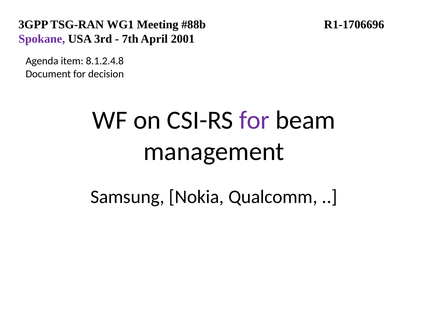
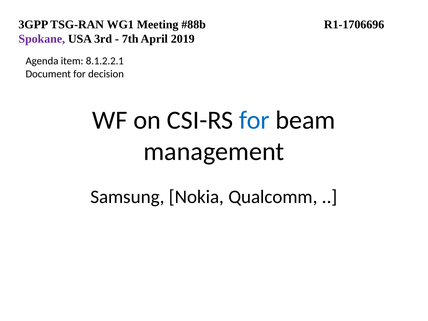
2001: 2001 -> 2019 (183, 39)
8.1.2.4.8: 8.1.2.4.8 -> 8.1.2.2.1 (105, 61)
for colour: purple -> blue (254, 120)
